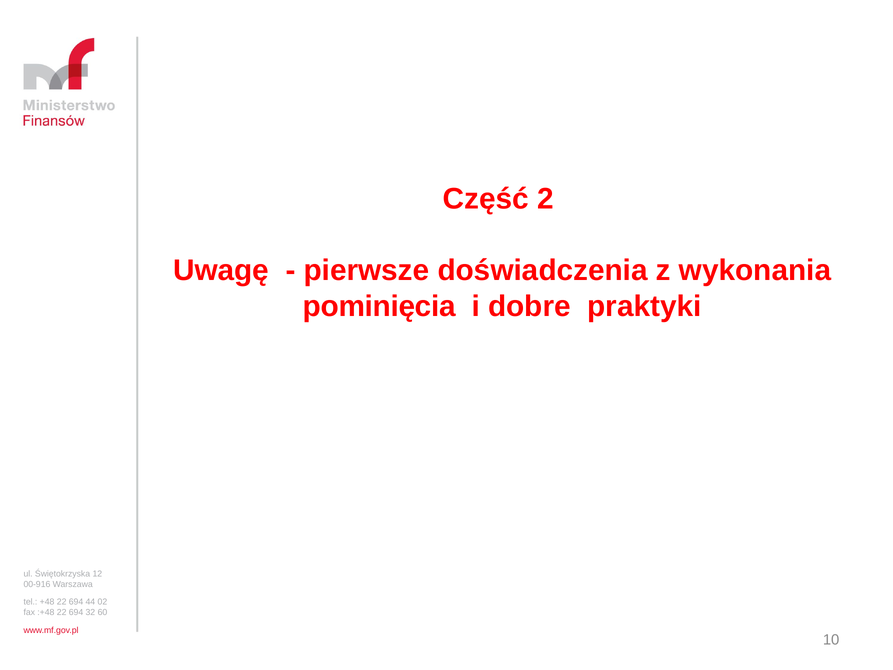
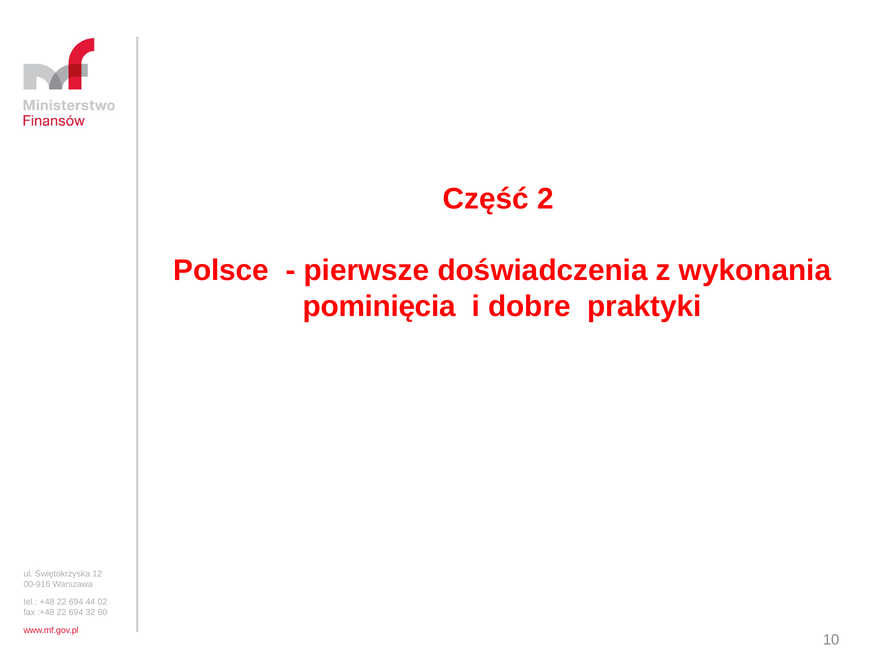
Uwagę: Uwagę -> Polsce (221, 270)
